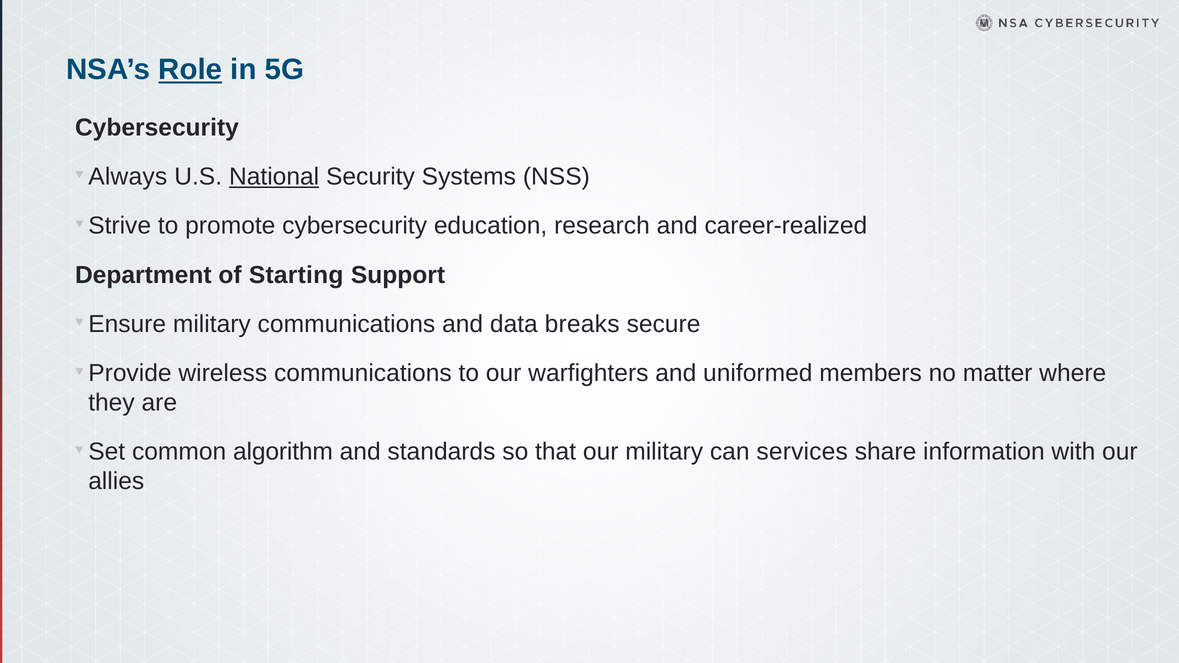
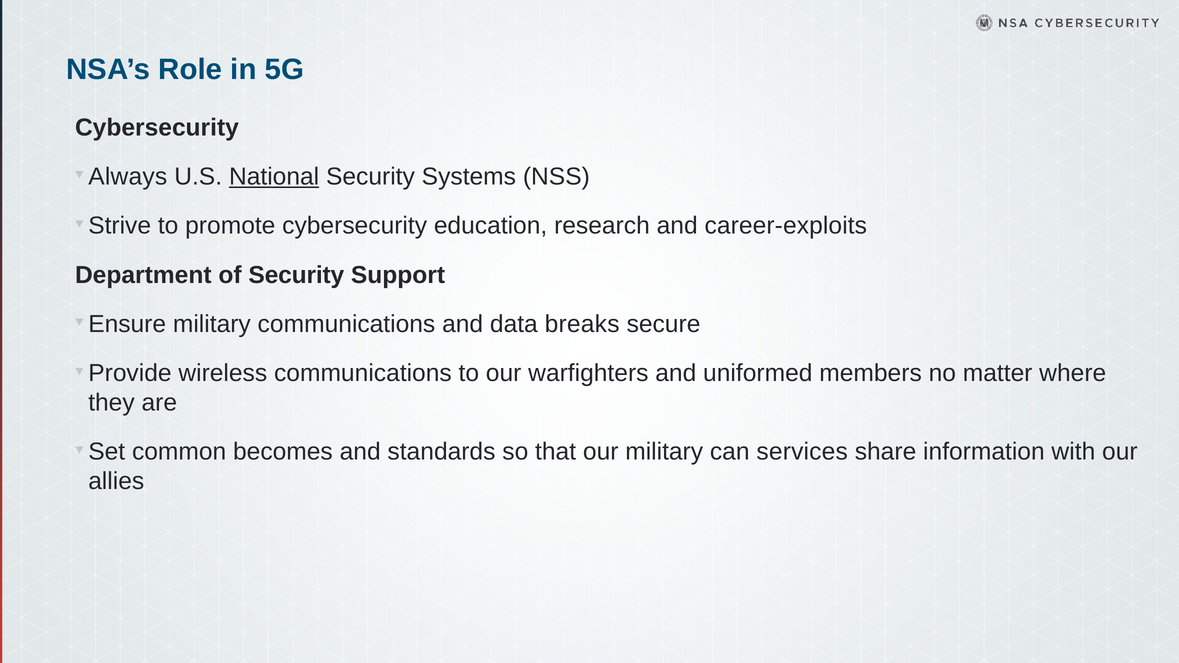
Role underline: present -> none (190, 70)
career-realized: career-realized -> career-exploits (786, 226)
of Starting: Starting -> Security (296, 275)
algorithm: algorithm -> becomes (283, 452)
